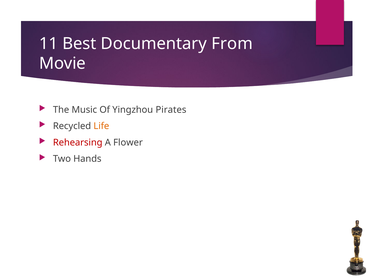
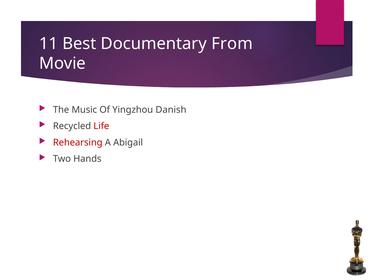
Pirates: Pirates -> Danish (171, 110)
Life colour: orange -> red (101, 126)
Flower: Flower -> Abigail (128, 142)
